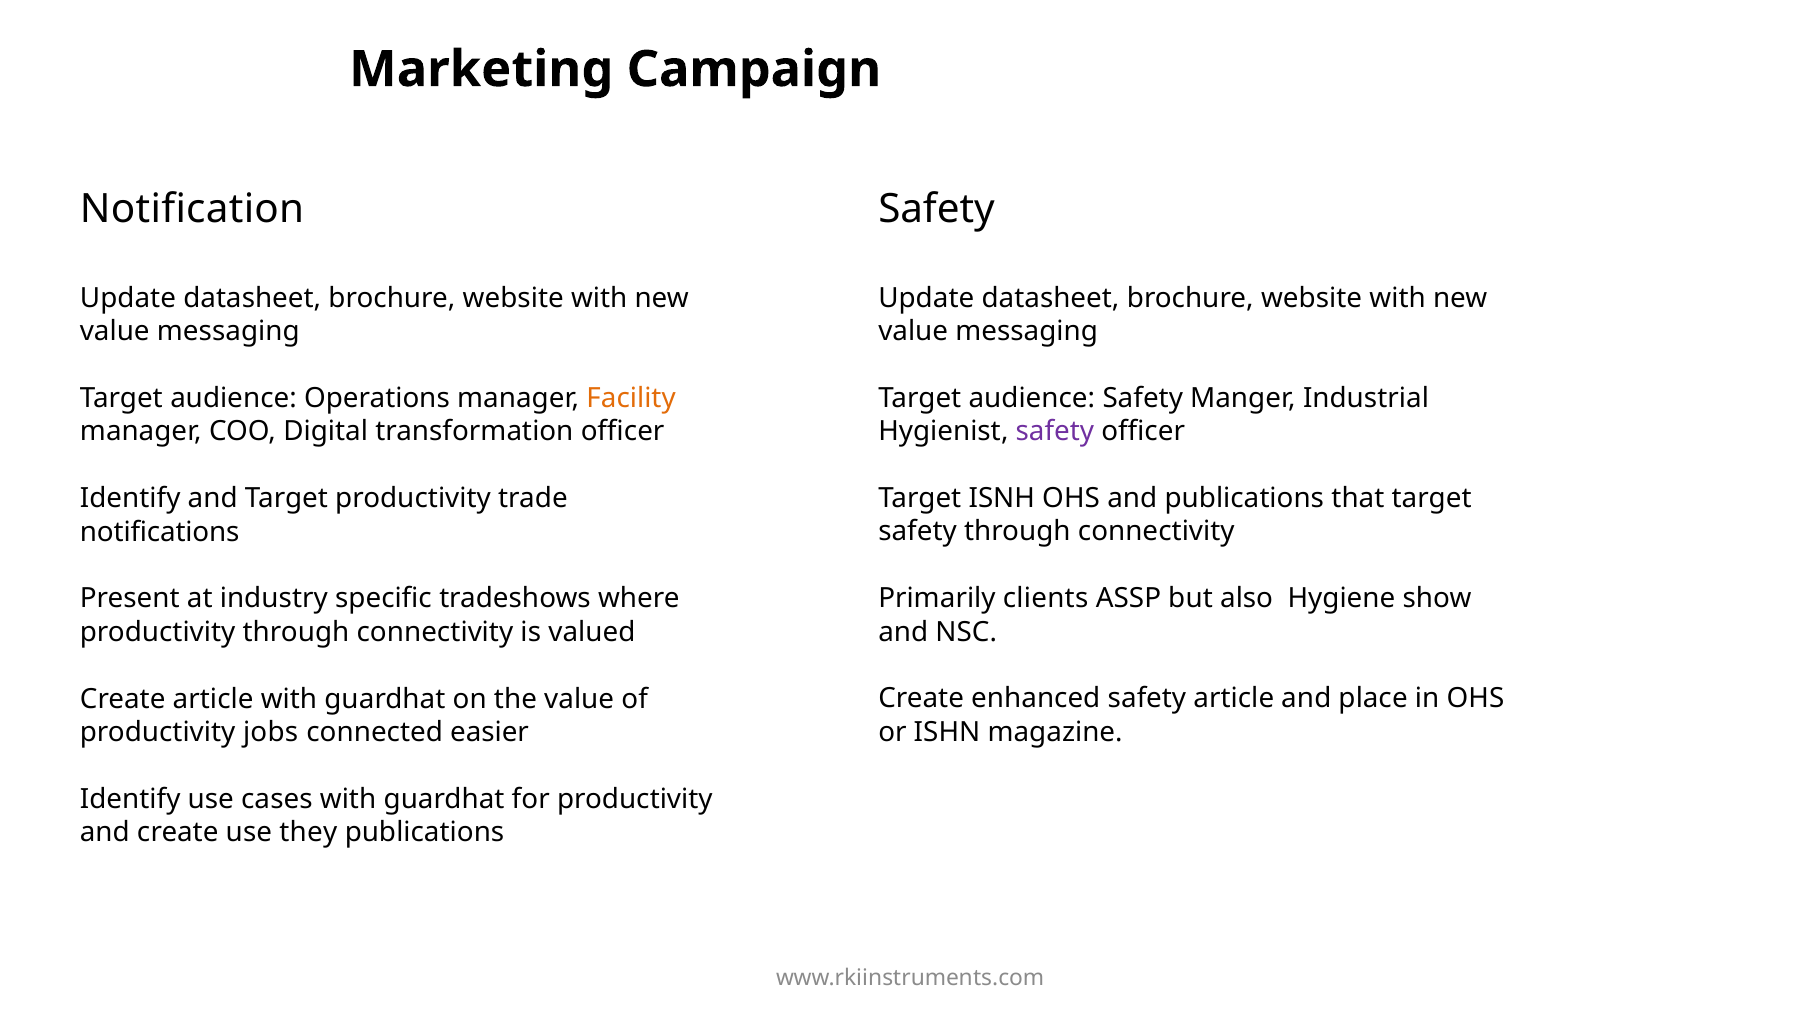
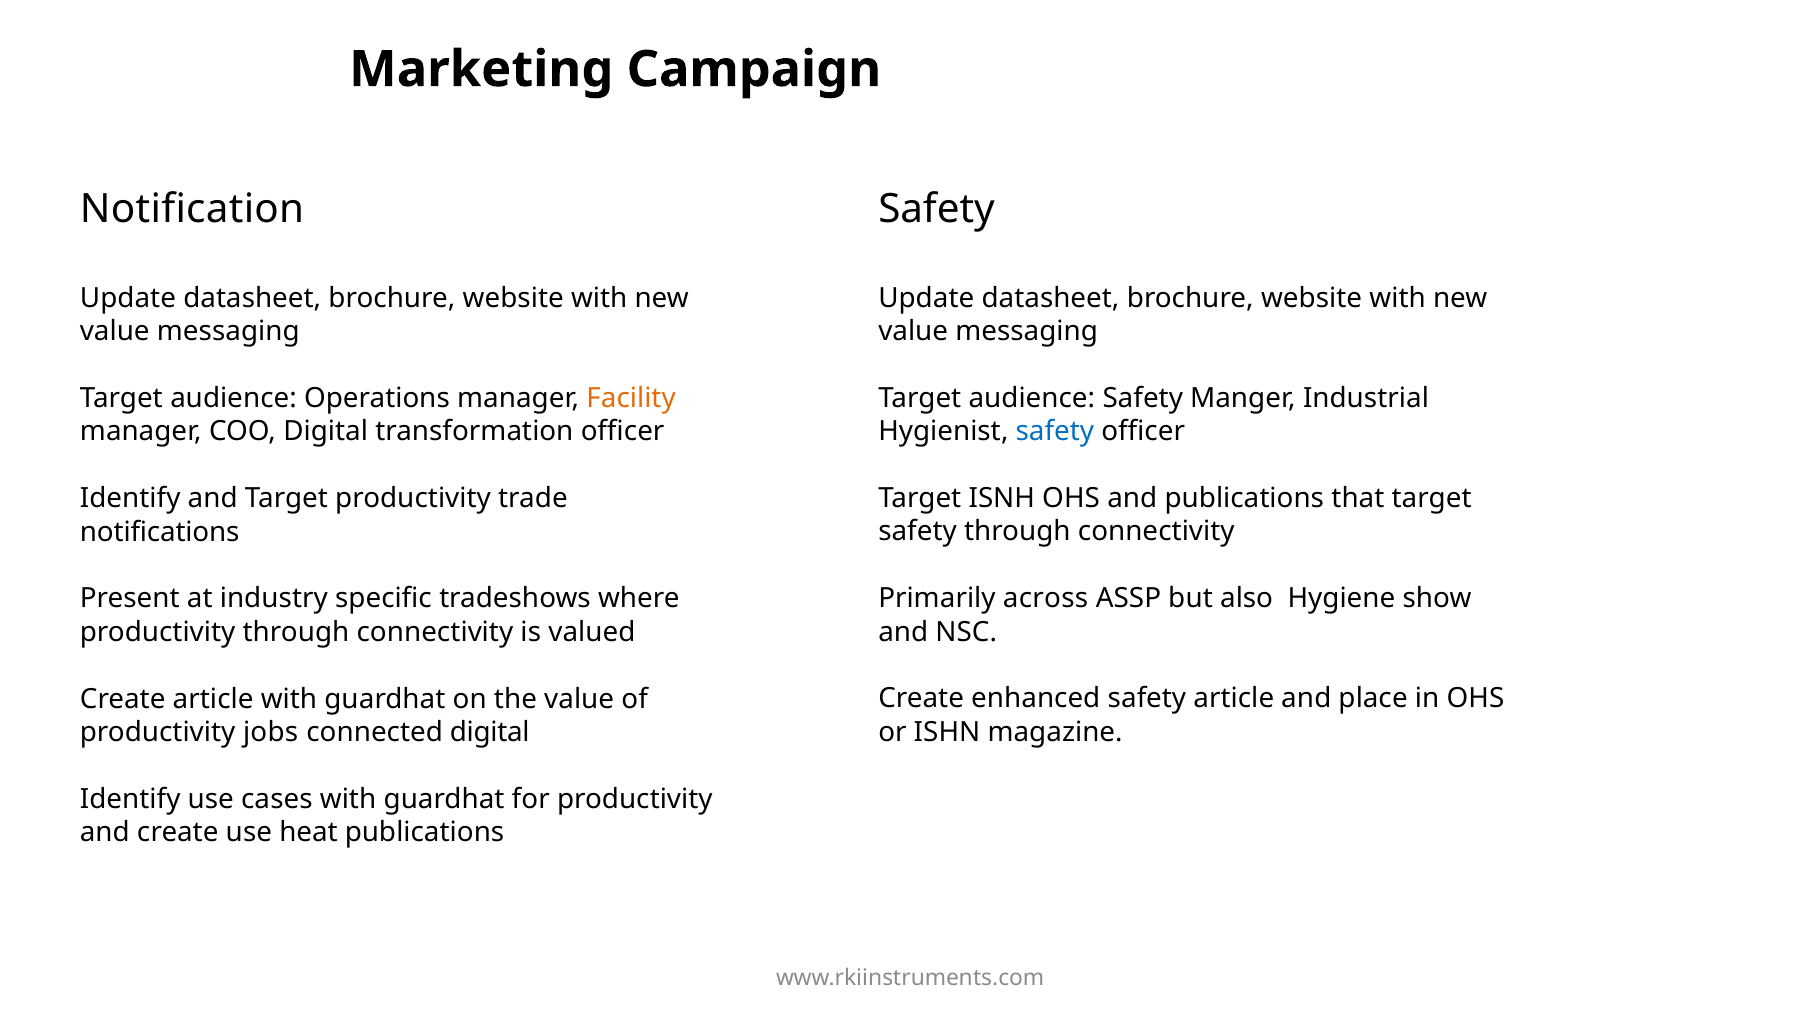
safety colour: purple -> blue (1055, 431)
clients: clients -> across (1046, 598)
connected easier: easier -> digital (490, 732)
they: they -> heat (308, 832)
